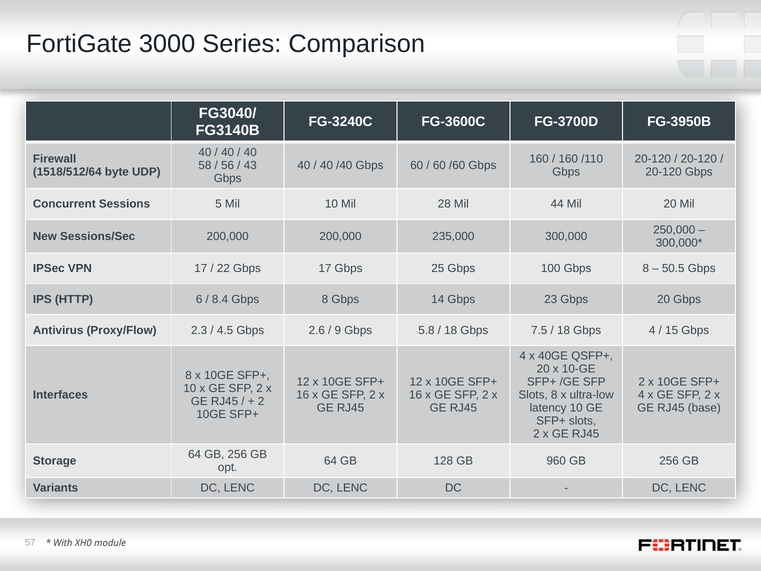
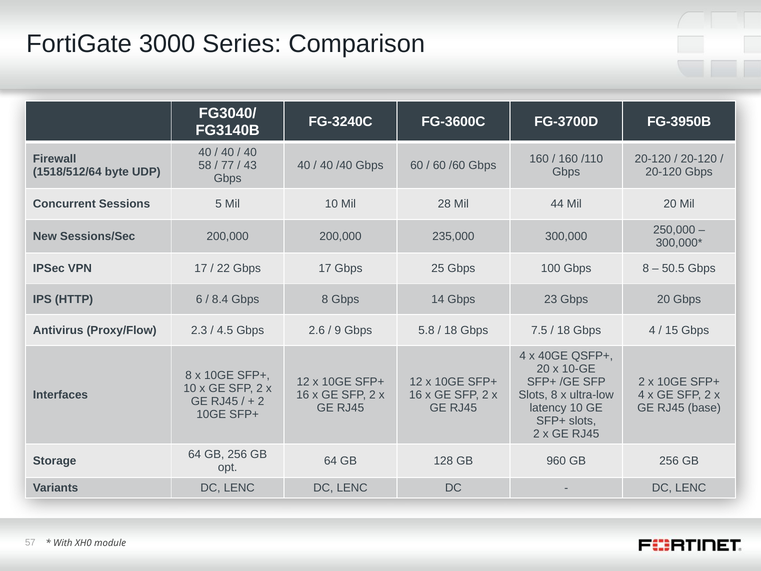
56: 56 -> 77 (228, 165)
